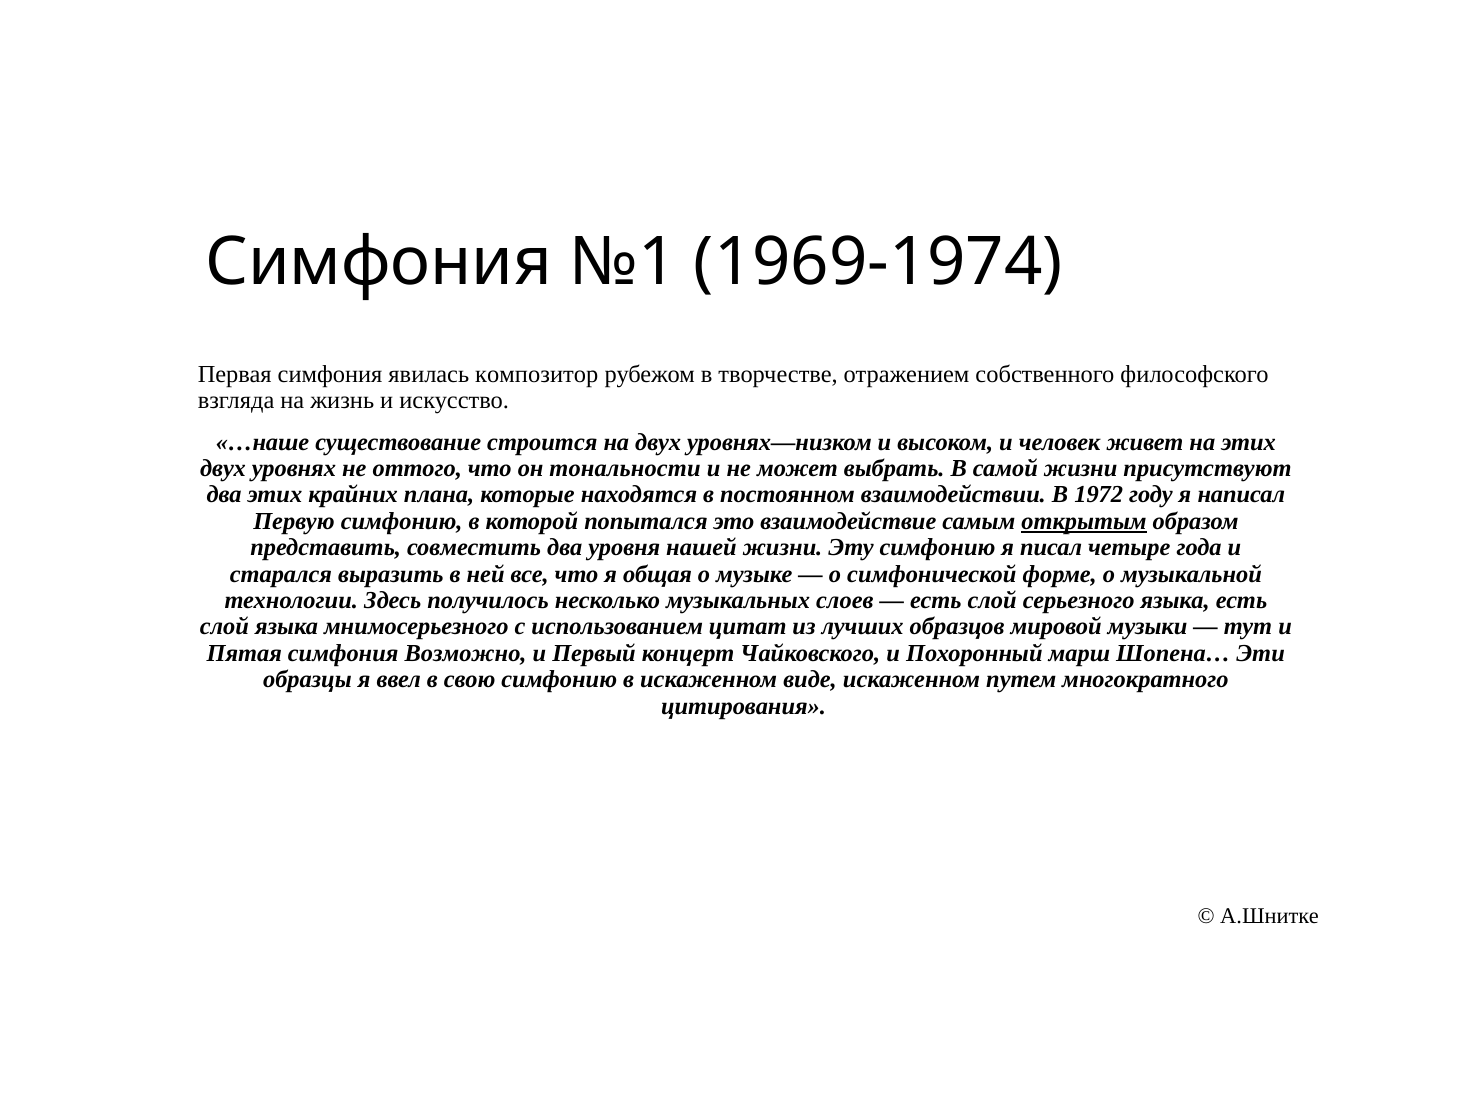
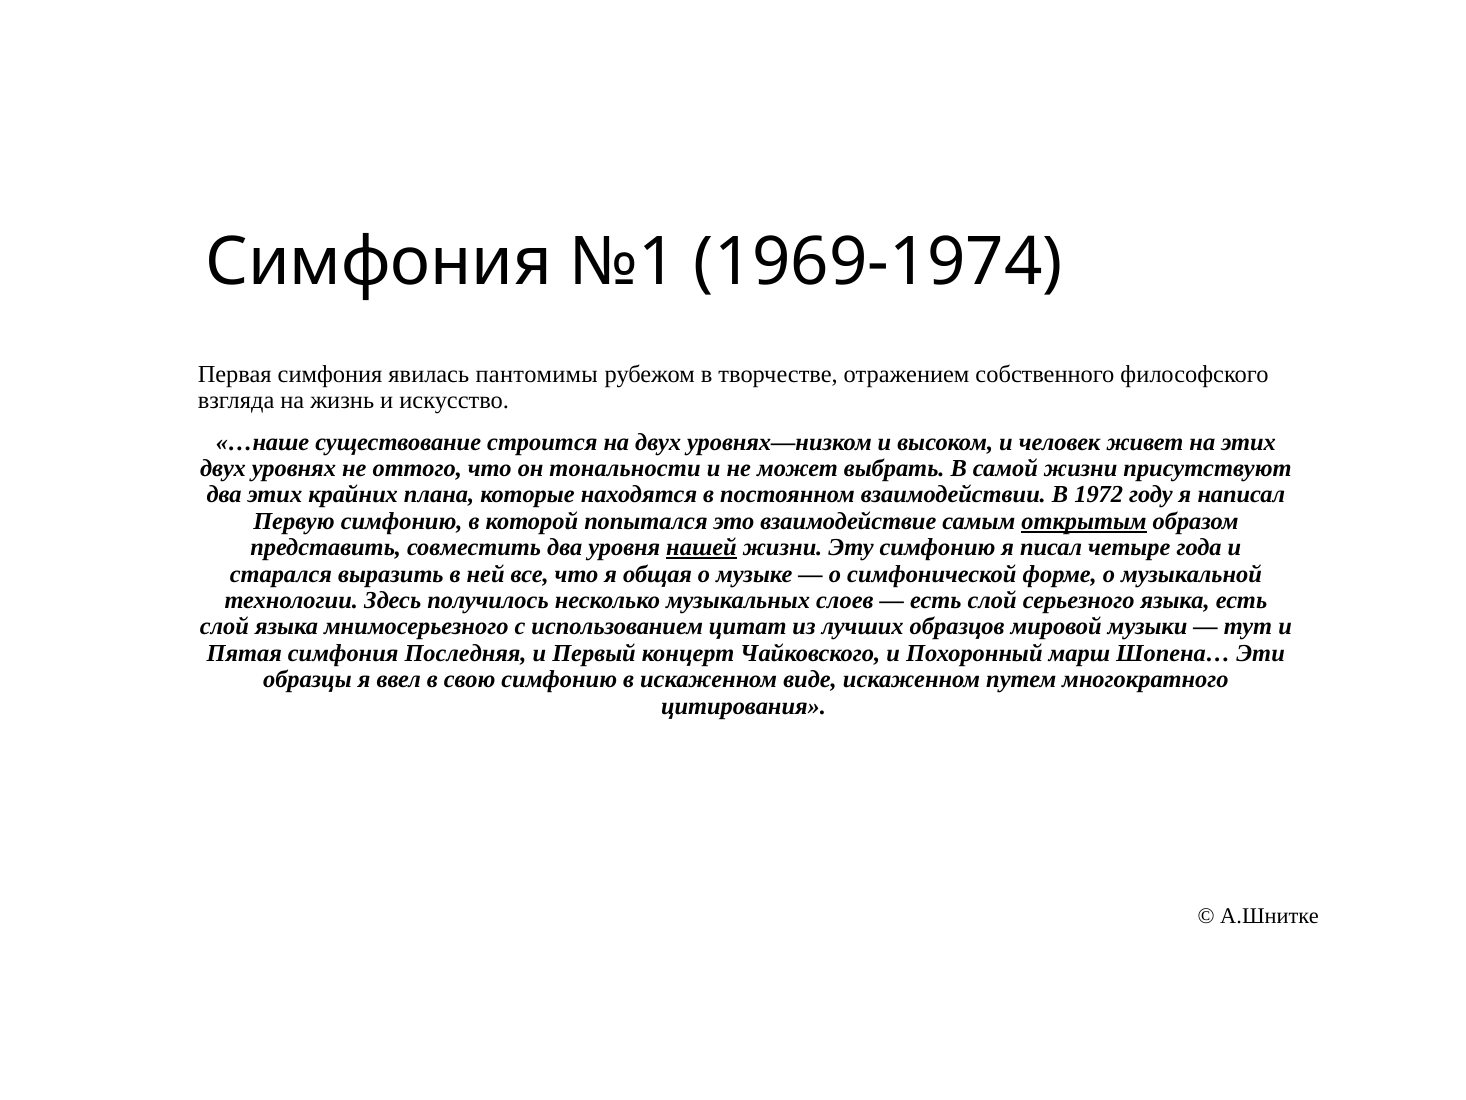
композитор: композитор -> пантомимы (537, 374)
нашей underline: none -> present (702, 547)
Возможно: Возможно -> Последняя (466, 653)
